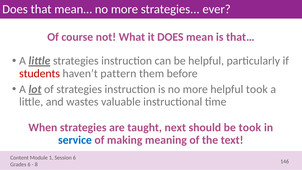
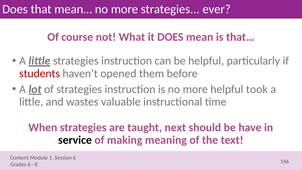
pattern: pattern -> opened (118, 73)
be took: took -> have (250, 127)
service colour: blue -> black (75, 140)
